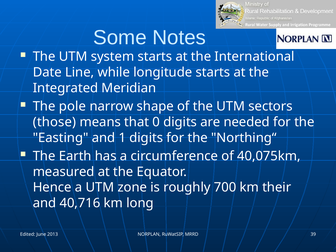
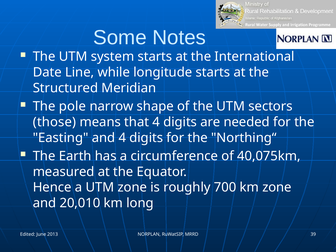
Integrated: Integrated -> Structured (65, 88)
that 0: 0 -> 4 (156, 122)
and 1: 1 -> 4 (122, 138)
km their: their -> zone (277, 187)
40,716: 40,716 -> 20,010 (80, 203)
